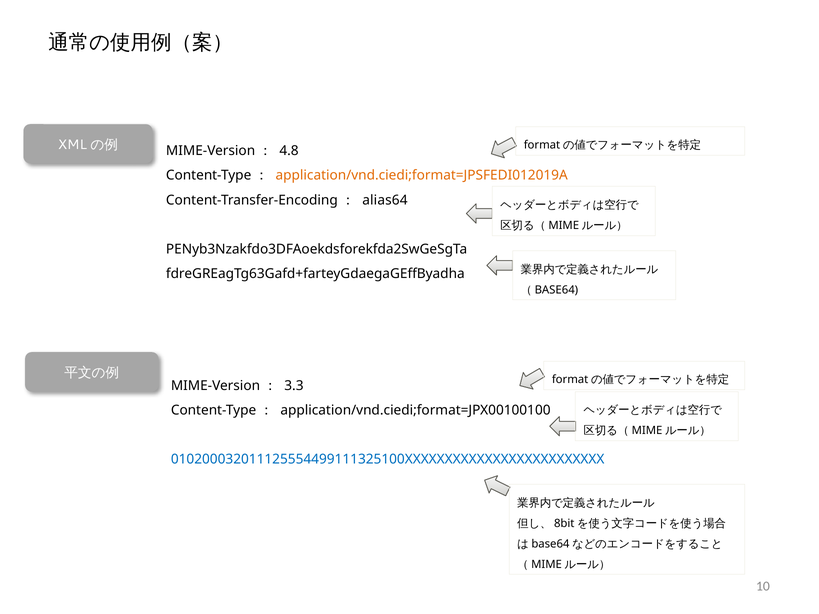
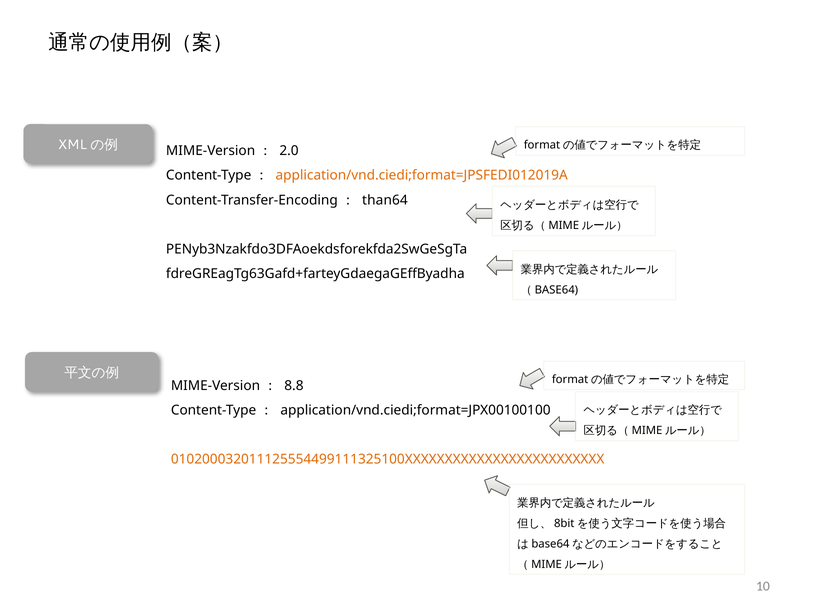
4.8: 4.8 -> 2.0 (289, 151)
alias64: alias64 -> than64 (385, 200)
3.3: 3.3 -> 8.8 (294, 386)
010200032011125554499111325100XXXXXXXXXXXXXXXXXXXXXXXXX colour: blue -> orange (388, 459)
